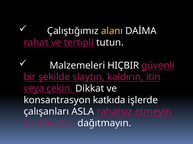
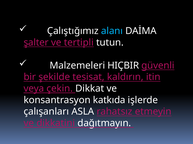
alanı colour: yellow -> light blue (112, 31)
rahat: rahat -> şalter (36, 43)
slaytın: slaytın -> tesisat (89, 77)
